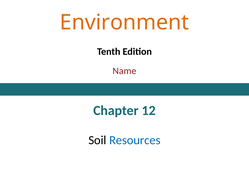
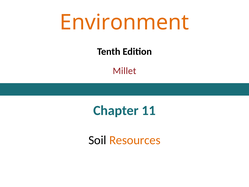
Name: Name -> Millet (124, 71)
12: 12 -> 11 (149, 110)
Resources colour: blue -> orange (135, 140)
